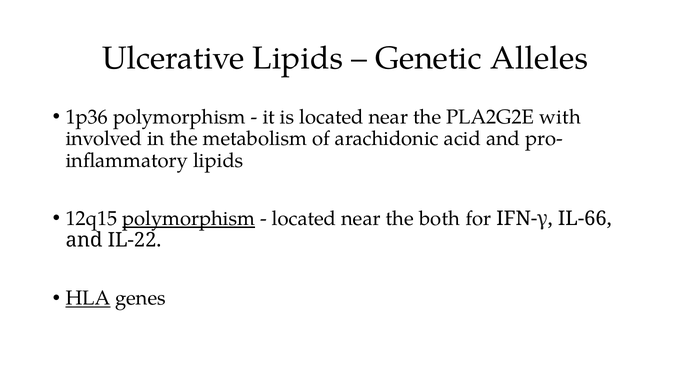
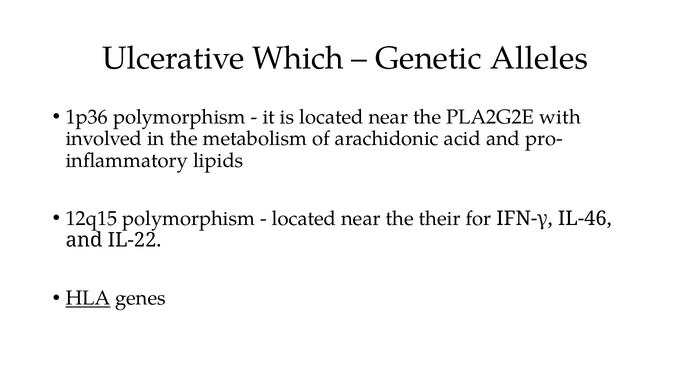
Ulcerative Lipids: Lipids -> Which (298, 58)
polymorphism underline: present -> none (189, 219)
both: both -> their (440, 219)
IL-66: IL-66 -> IL-46 (585, 219)
